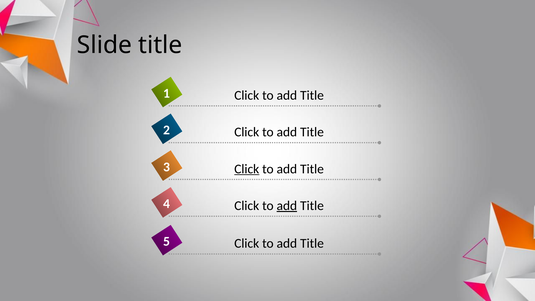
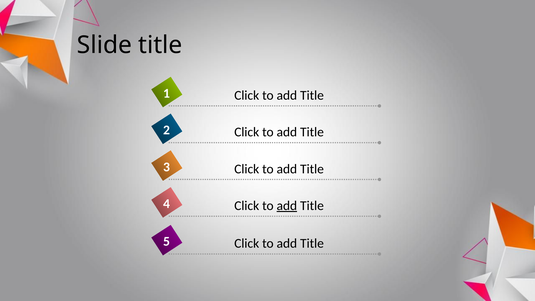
Click underline: present -> none (247, 169)
